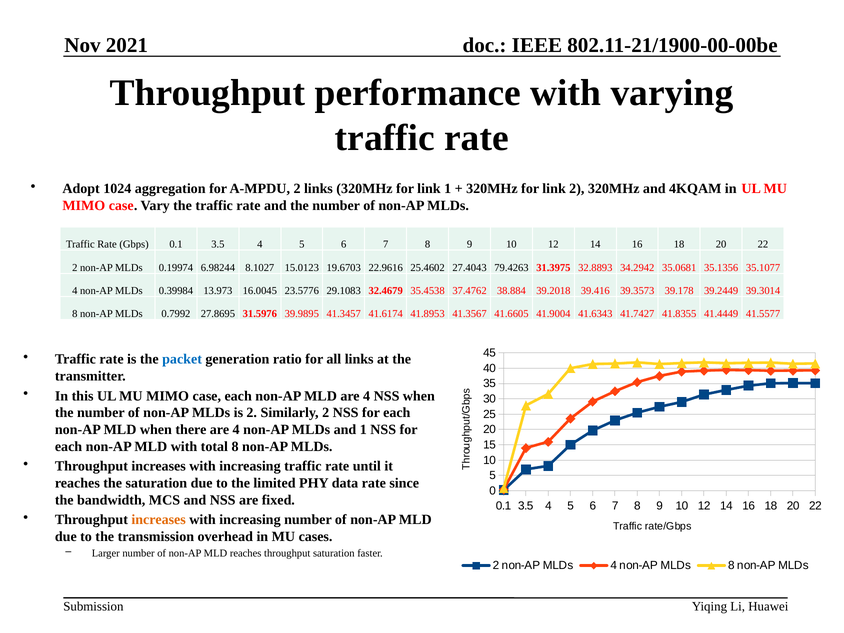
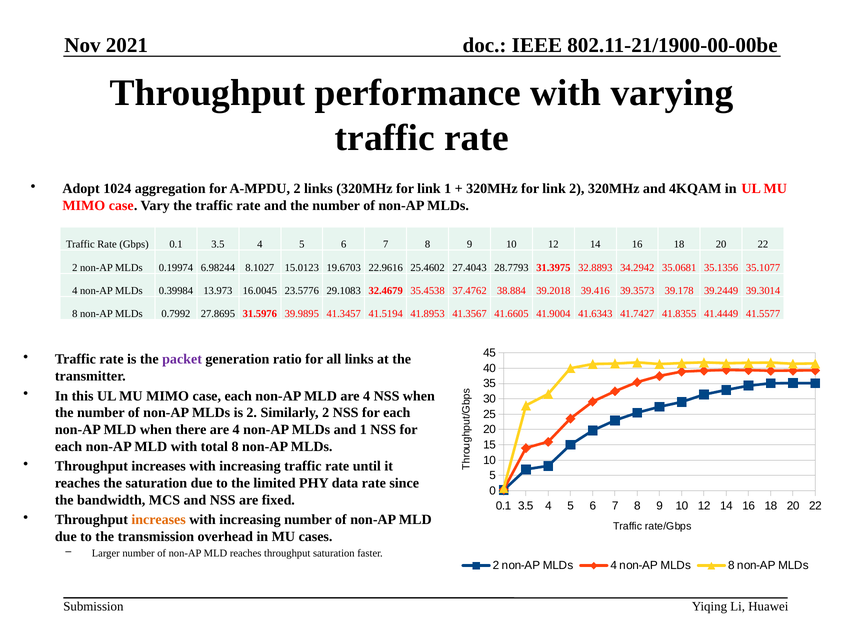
79.4263: 79.4263 -> 28.7793 (511, 268)
41.6174: 41.6174 -> 41.5194 (386, 314)
packet colour: blue -> purple (182, 359)
